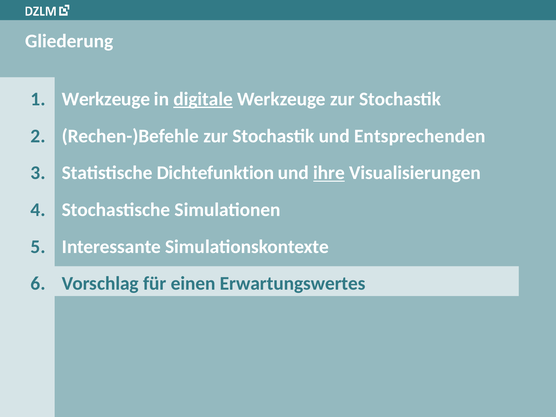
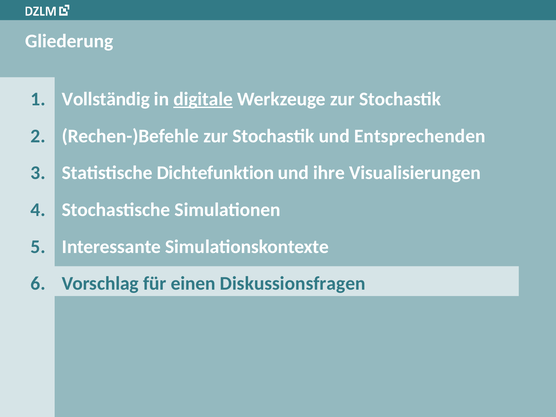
Werkzeuge: Werkzeuge -> Vollständig (106, 99)
ihre underline: present -> none (329, 173)
Erwartungswertes: Erwartungswertes -> Diskussionsfragen (293, 284)
